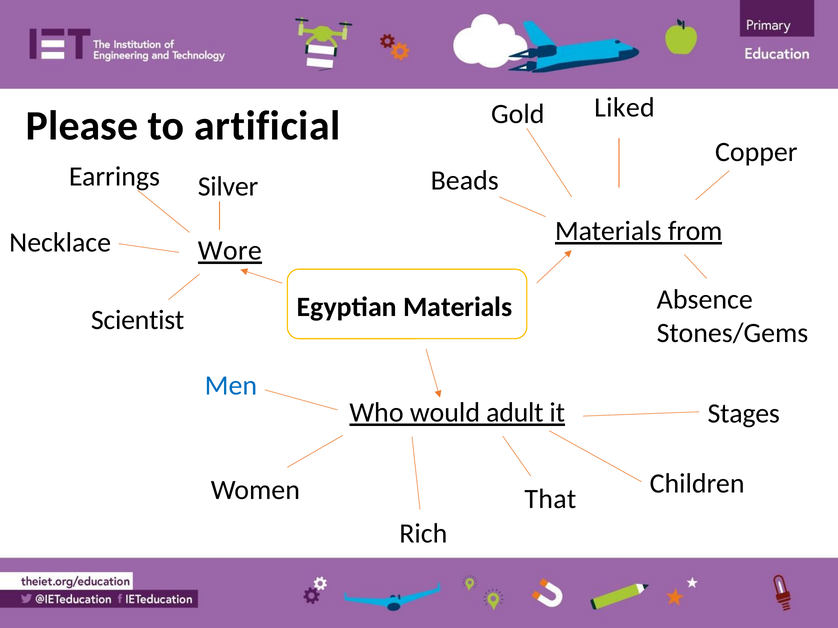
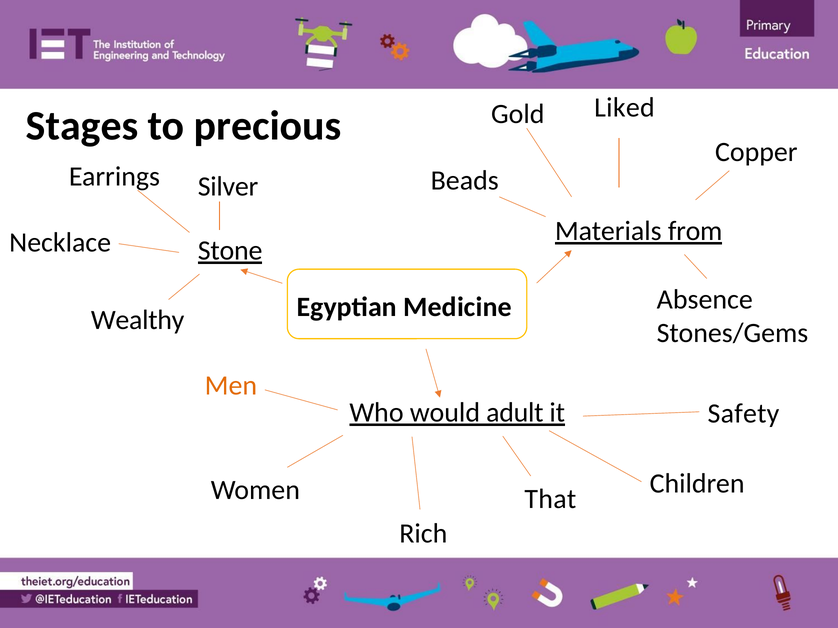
Please: Please -> Stages (82, 126)
artificial: artificial -> precious (268, 126)
Wore: Wore -> Stone (230, 251)
Egyptian Materials: Materials -> Medicine (458, 307)
Scientist: Scientist -> Wealthy (138, 320)
Men colour: blue -> orange (231, 386)
Stages: Stages -> Safety (743, 414)
